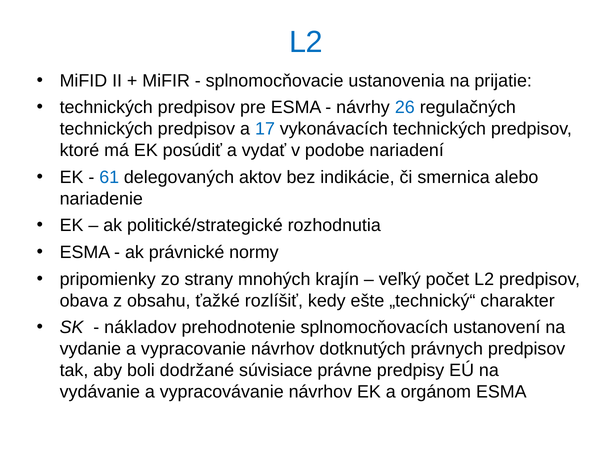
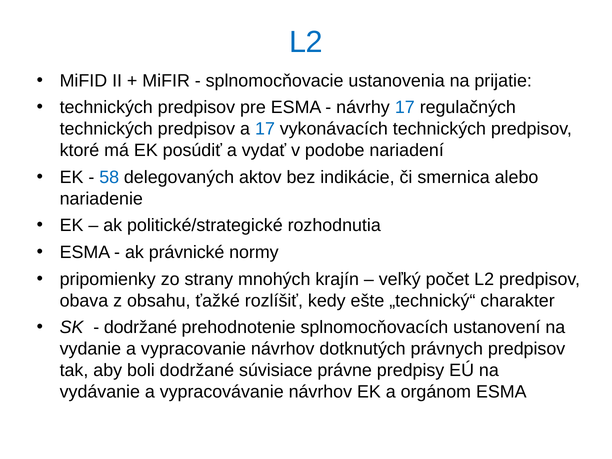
návrhy 26: 26 -> 17 (405, 108)
61: 61 -> 58 (109, 177)
nákladov: nákladov -> dodržané (141, 328)
